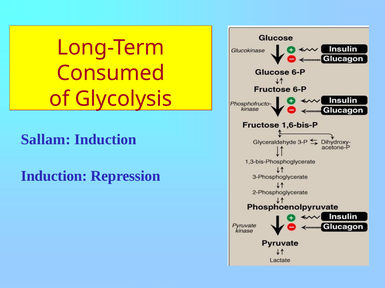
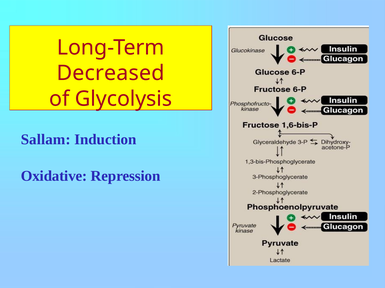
Consumed: Consumed -> Decreased (111, 73)
Induction: Induction -> Oxidative (54, 177)
